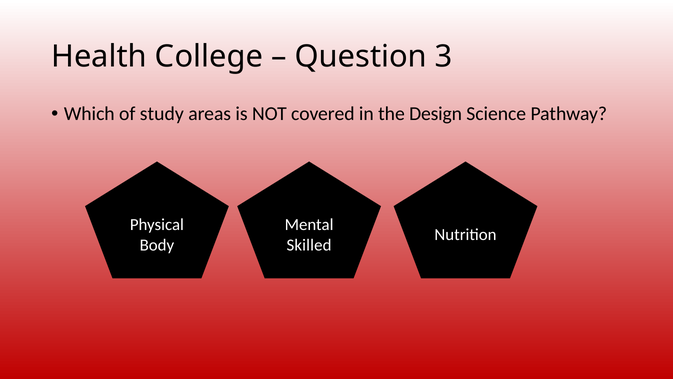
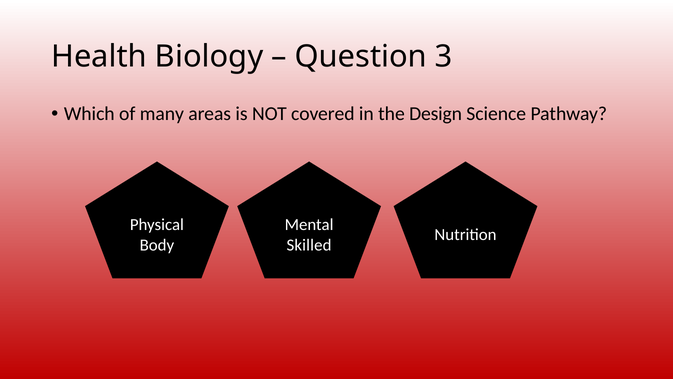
College: College -> Biology (209, 57)
study: study -> many (162, 114)
